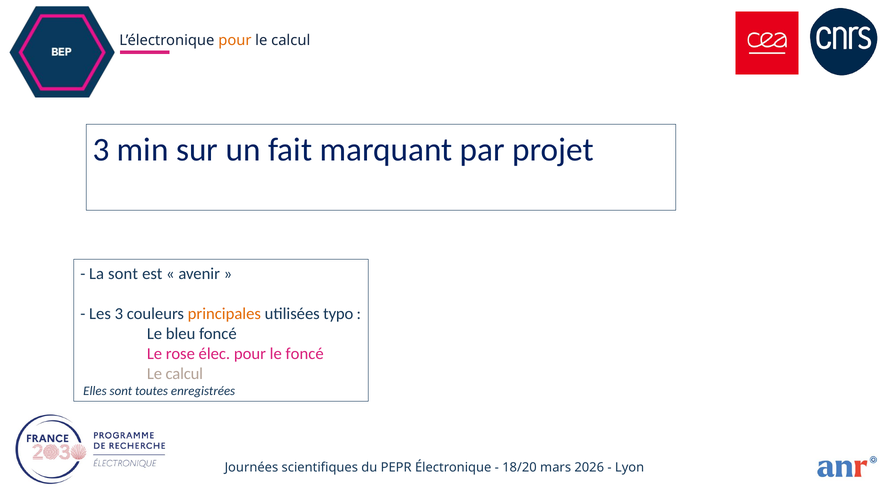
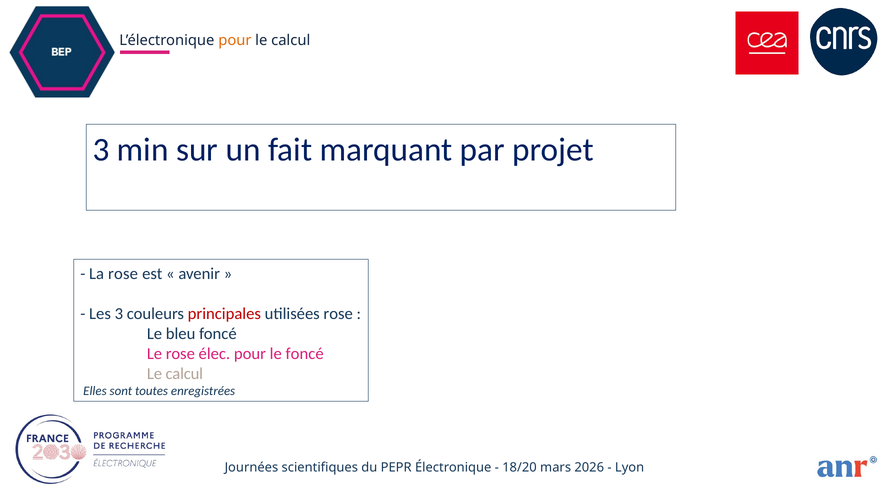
La sont: sont -> rose (123, 274)
principales colour: orange -> red (224, 314)
utilisées typo: typo -> rose (338, 314)
